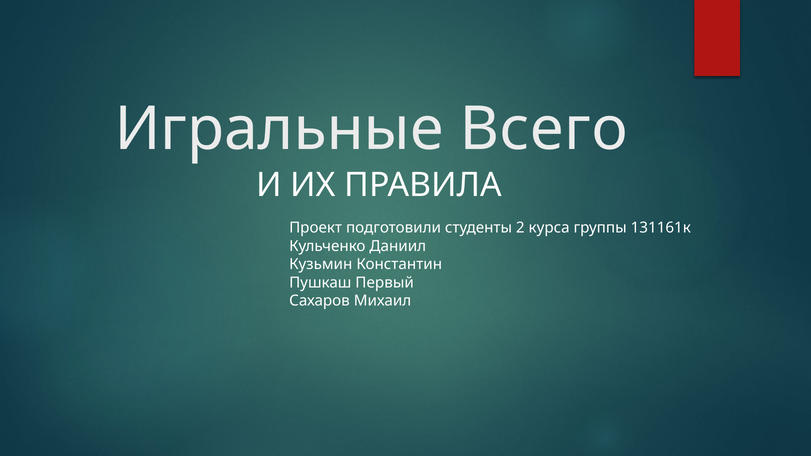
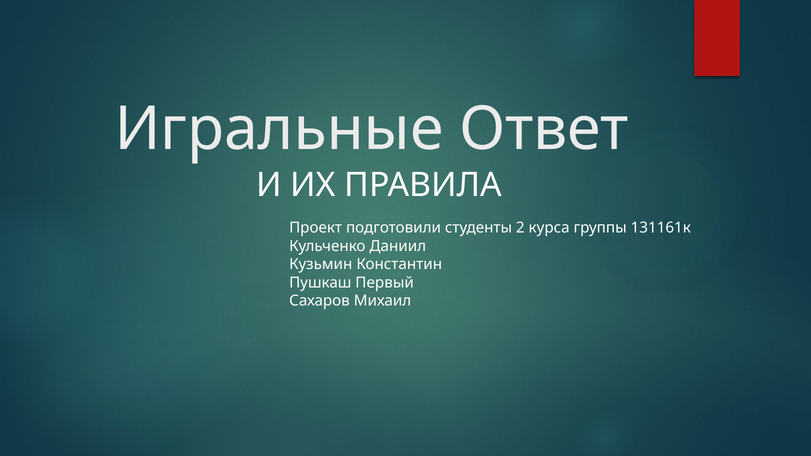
Всего: Всего -> Ответ (544, 129)
